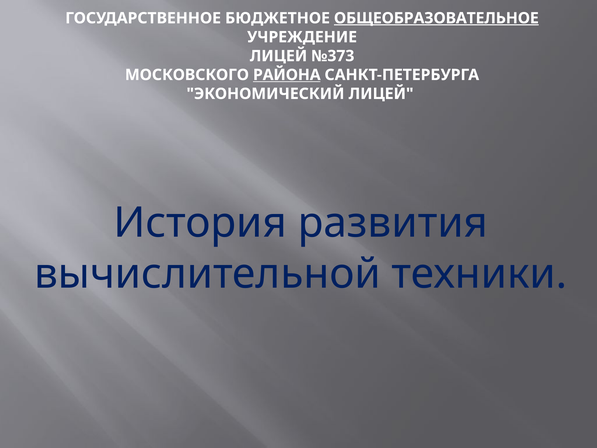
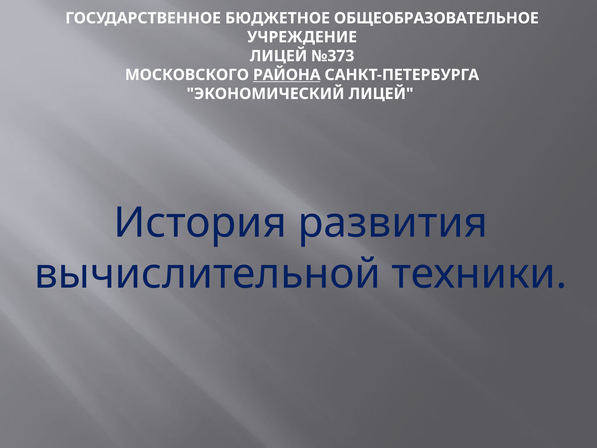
ОБЩЕОБРАЗОВАТЕЛЬНОЕ underline: present -> none (436, 18)
